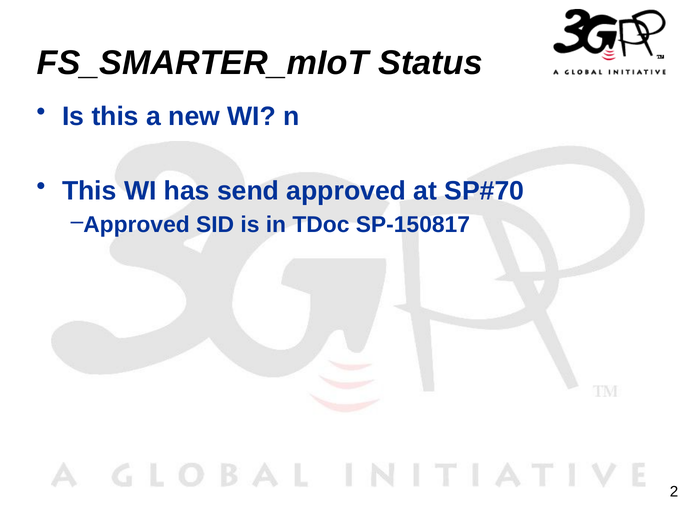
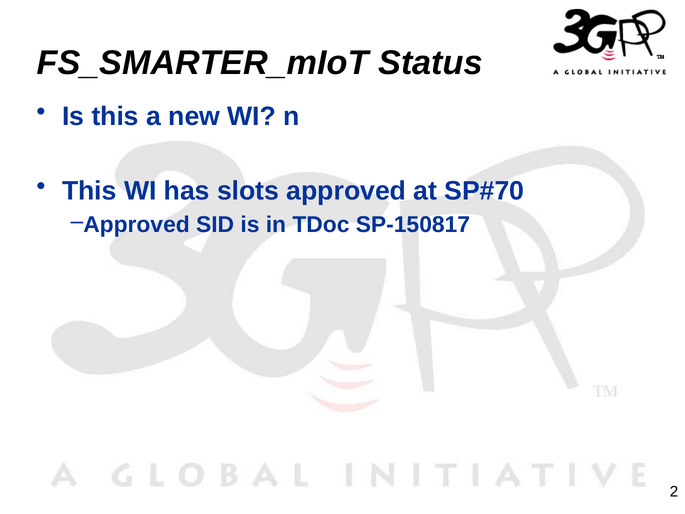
send: send -> slots (248, 191)
